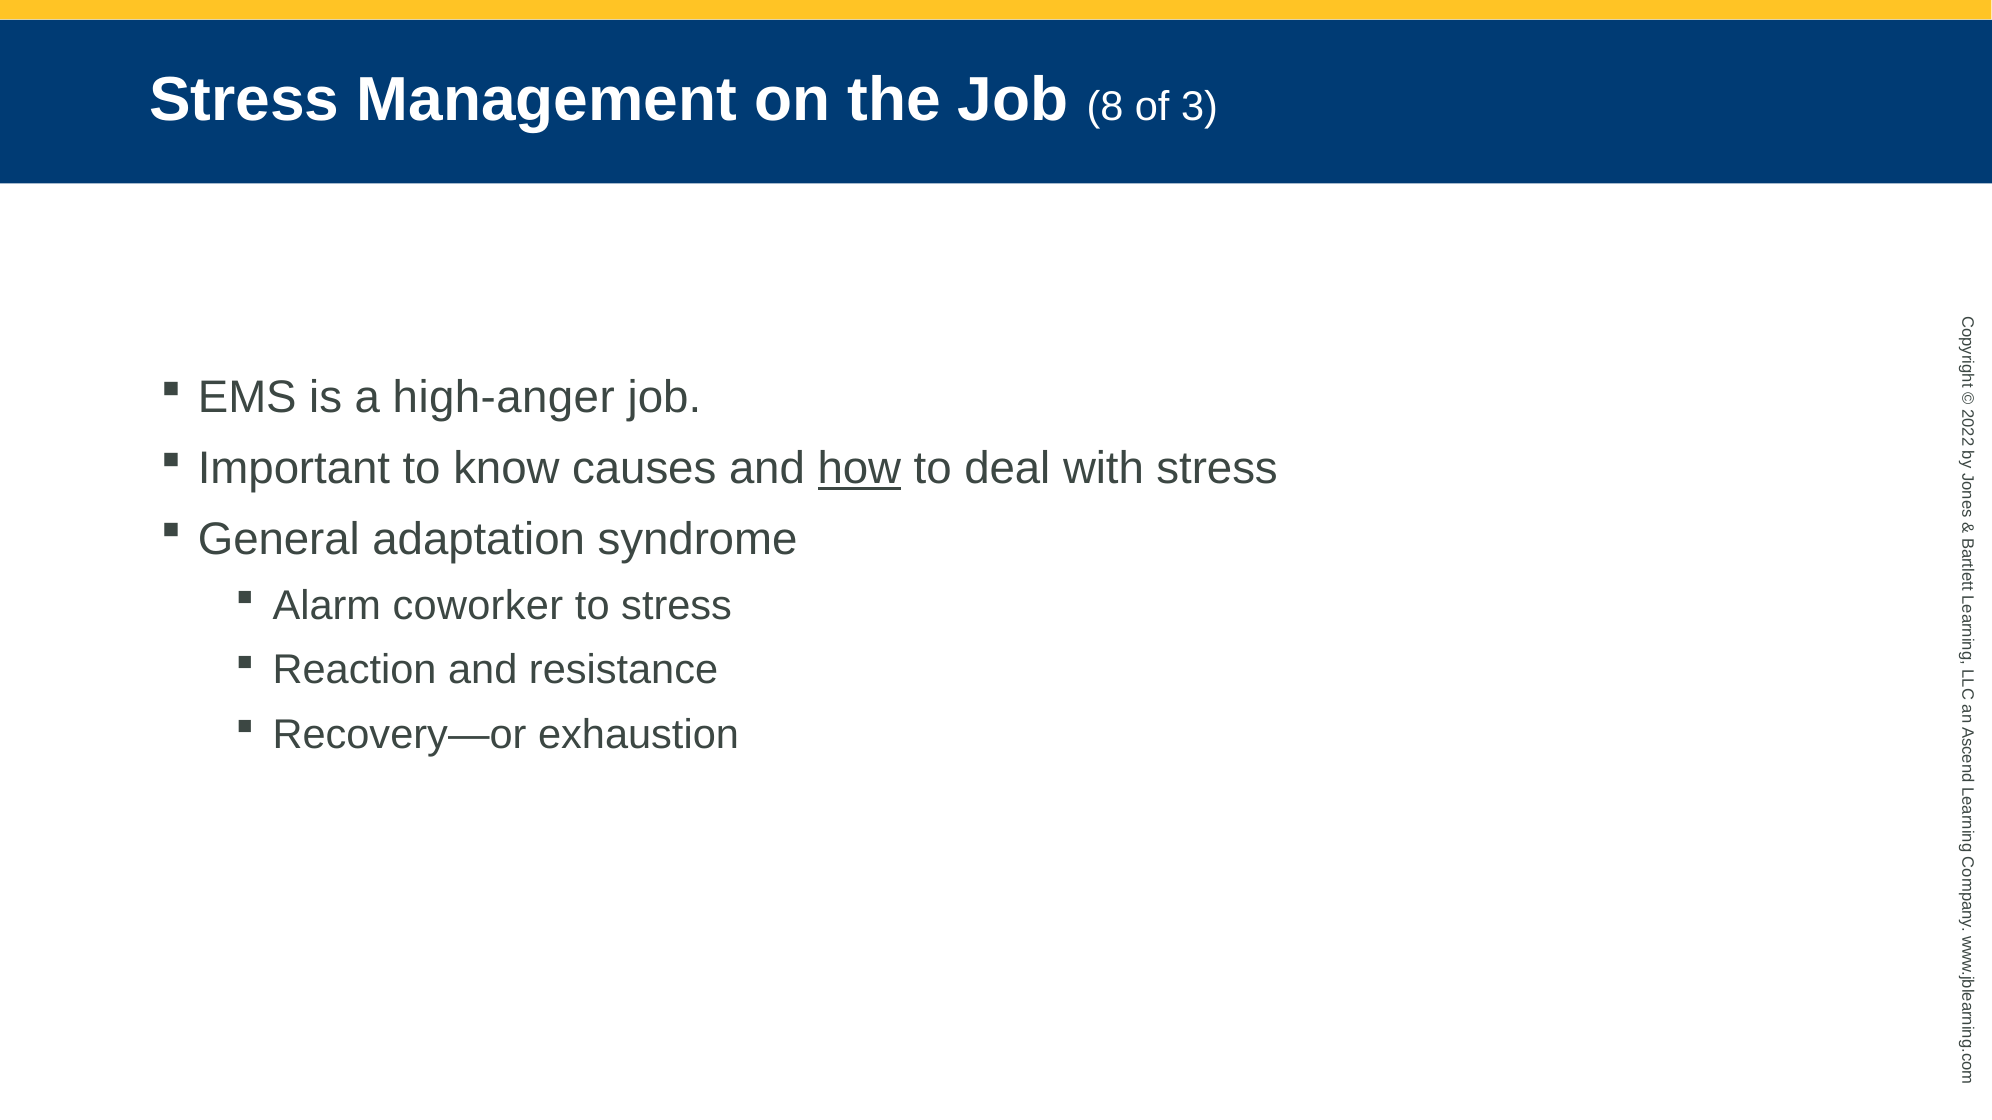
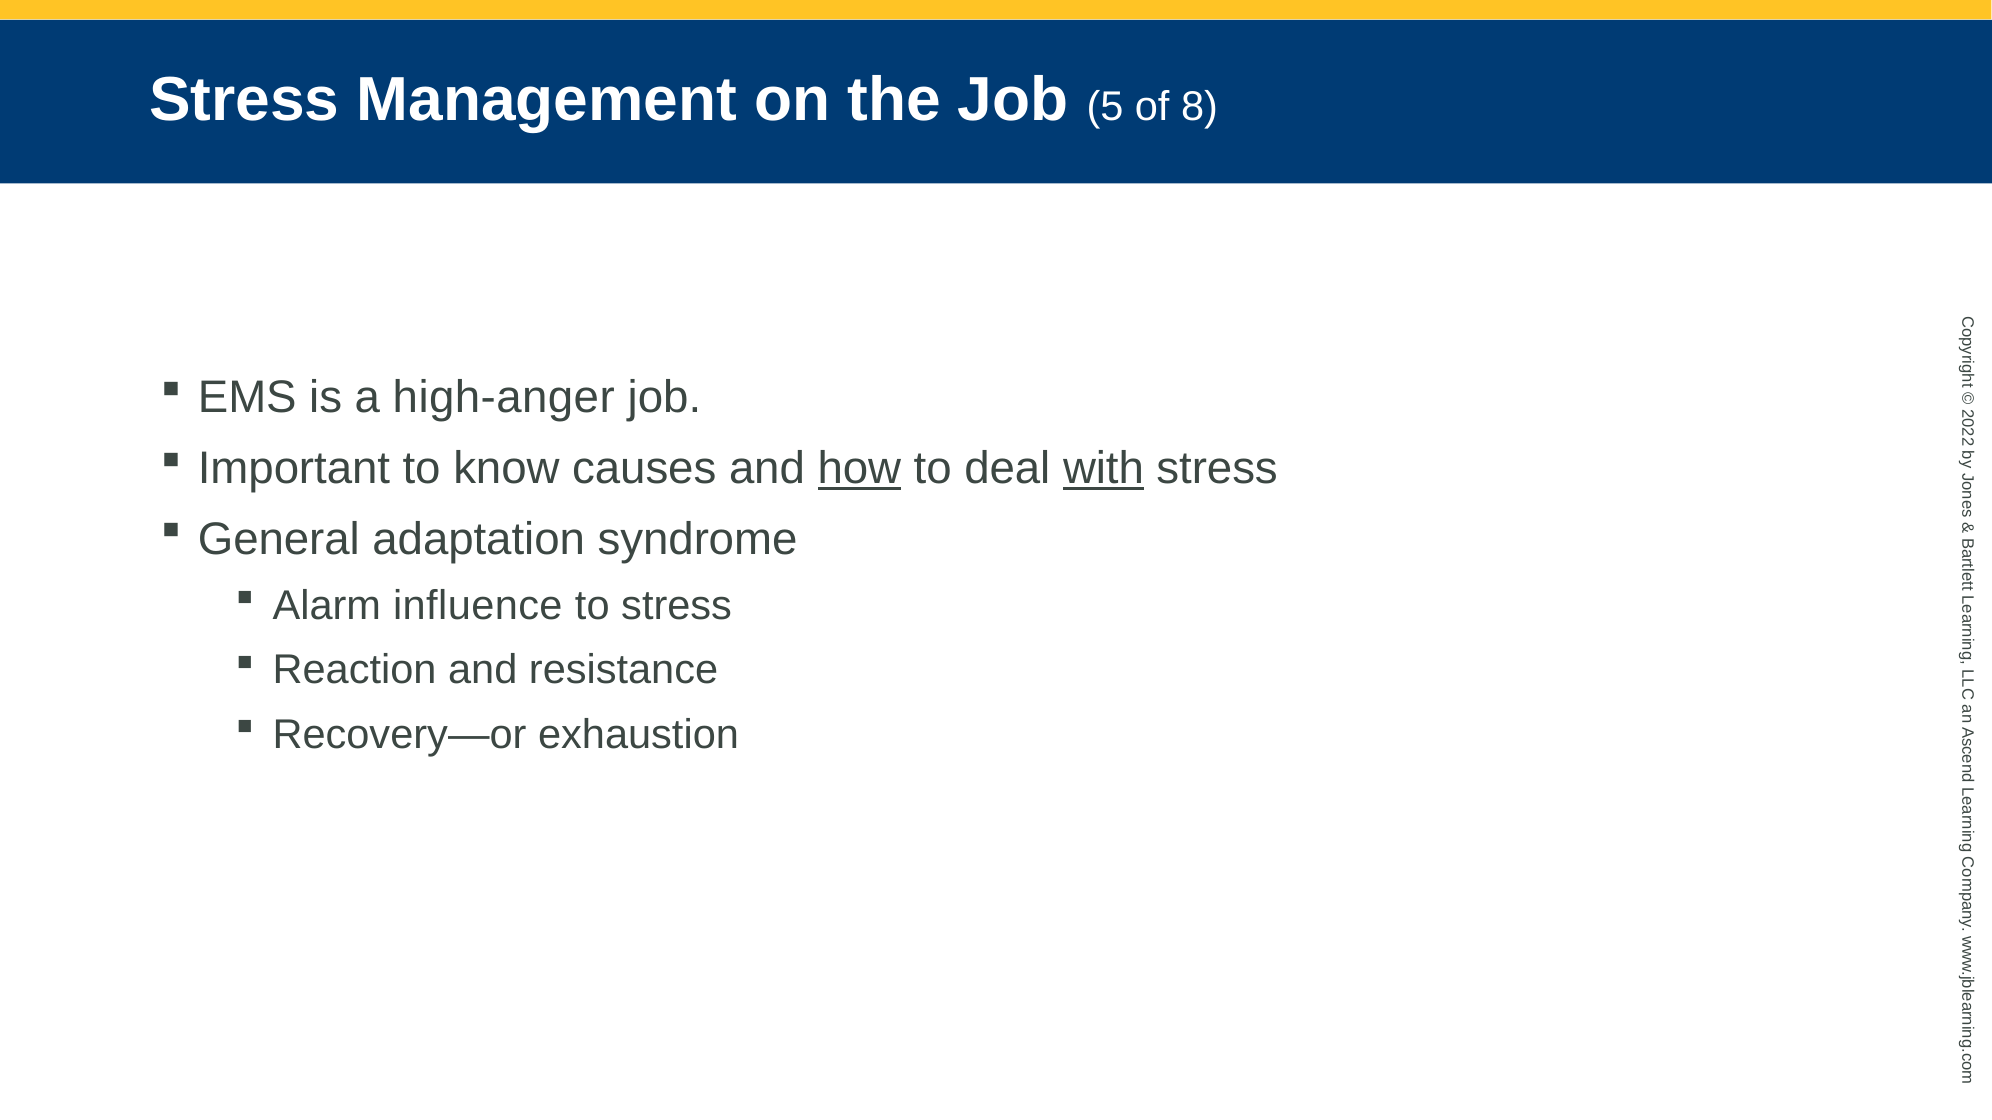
8: 8 -> 5 (1105, 107)
3: 3 -> 8 (1200, 107)
with underline: none -> present (1103, 469)
coworker: coworker -> influence (478, 606)
